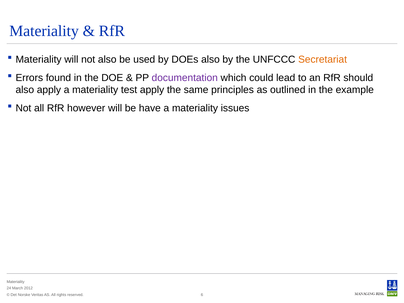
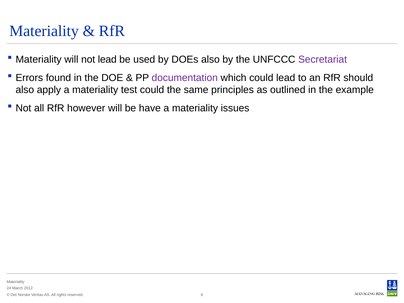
not also: also -> lead (107, 60)
Secretariat colour: orange -> purple (323, 60)
test apply: apply -> could (152, 90)
